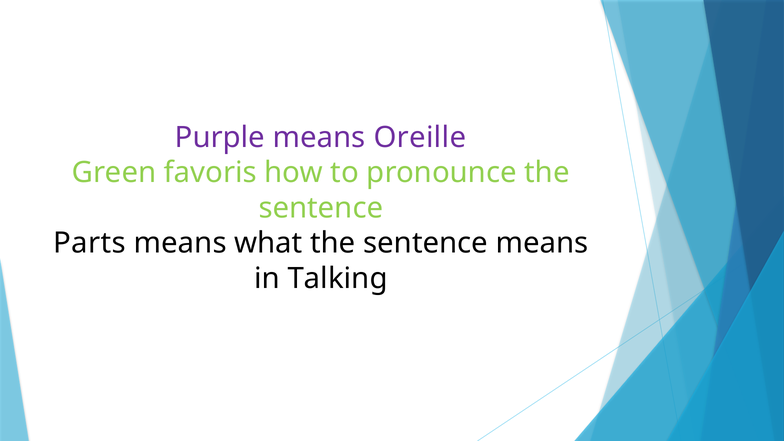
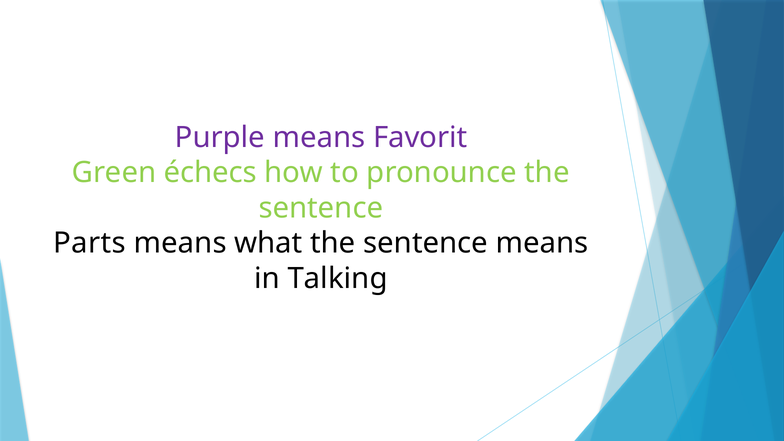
Oreille: Oreille -> Favorit (420, 137)
favoris: favoris -> échecs (210, 173)
